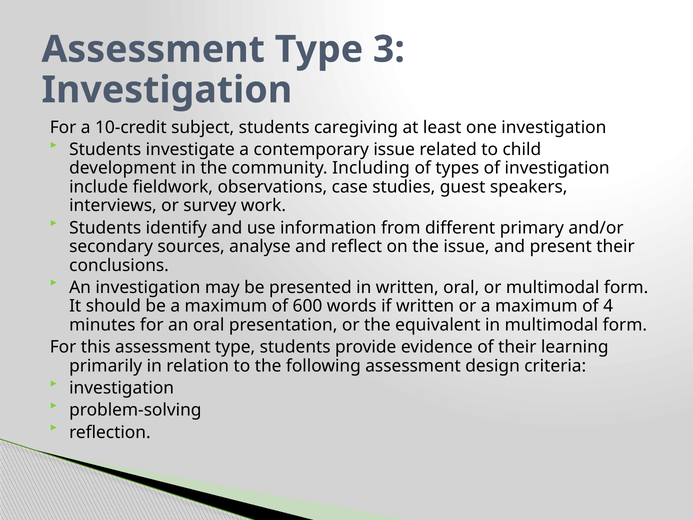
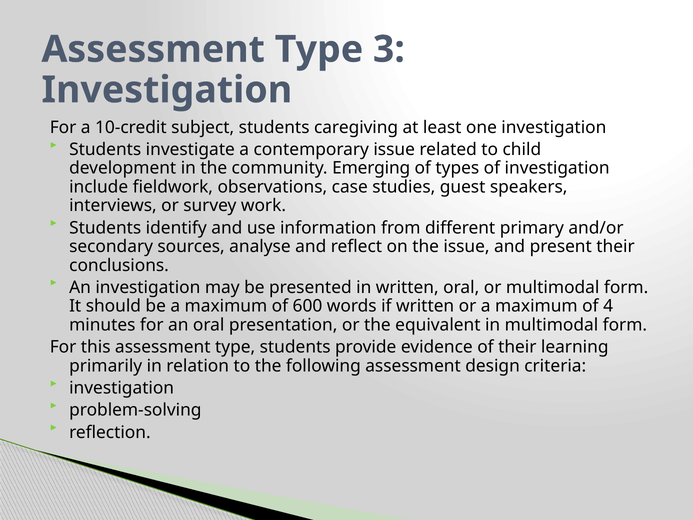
Including: Including -> Emerging (371, 168)
